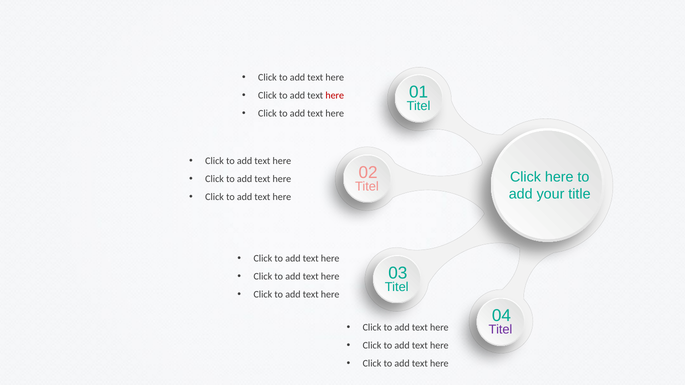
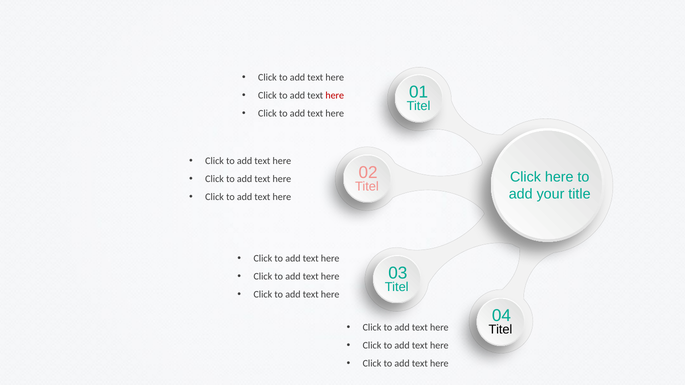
Titel colour: purple -> black (500, 330)
